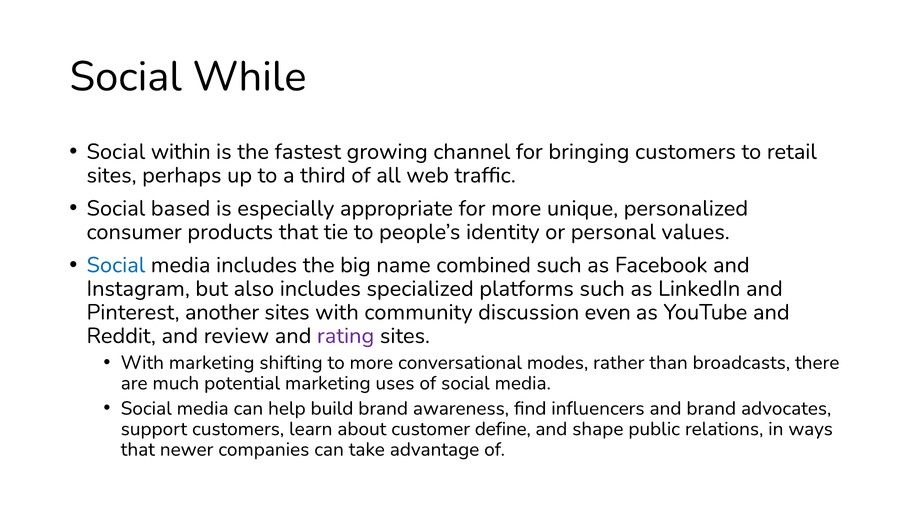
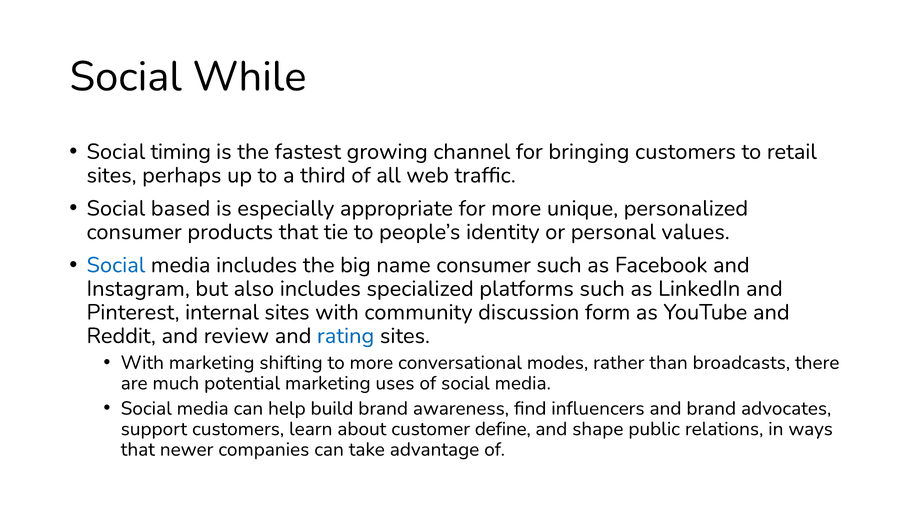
within: within -> timing (181, 151)
name combined: combined -> consumer (484, 265)
another: another -> internal (222, 312)
even: even -> form (608, 312)
rating colour: purple -> blue (346, 335)
